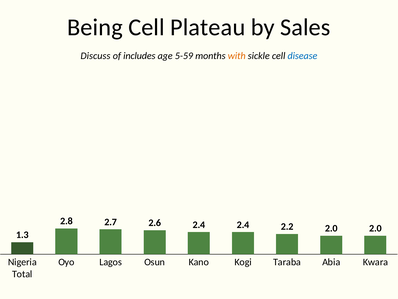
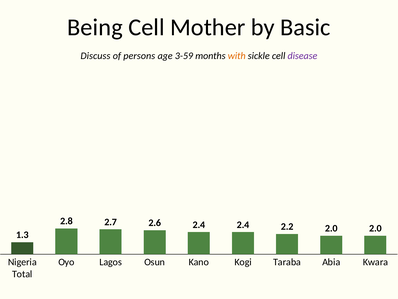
Plateau: Plateau -> Mother (208, 27)
Sales: Sales -> Basic (305, 27)
includes: includes -> persons (139, 56)
5-59: 5-59 -> 3-59 (184, 56)
disease colour: blue -> purple (302, 56)
